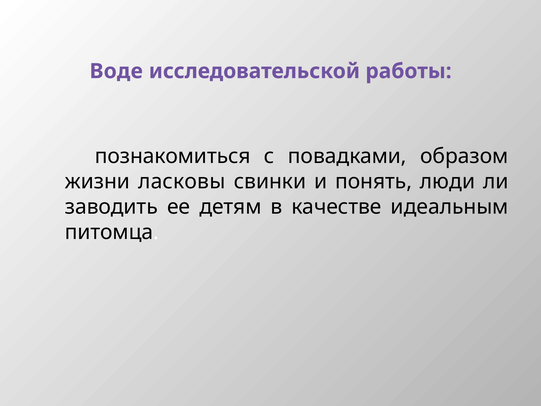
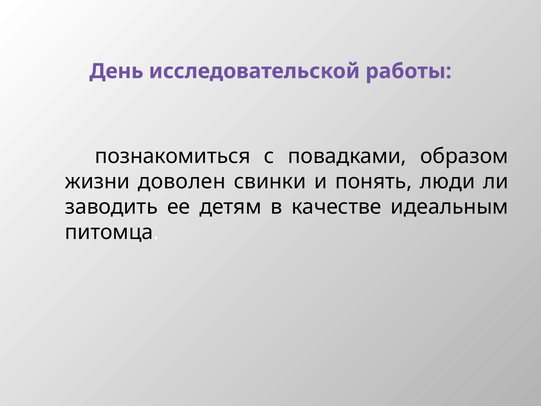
Воде: Воде -> День (116, 71)
ласковы: ласковы -> доволен (182, 181)
